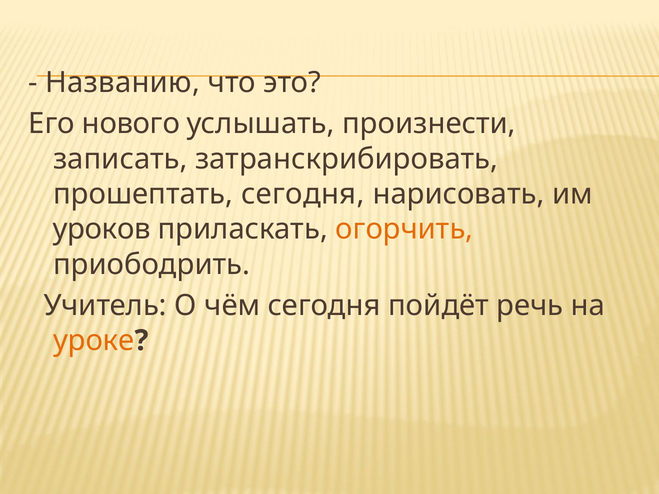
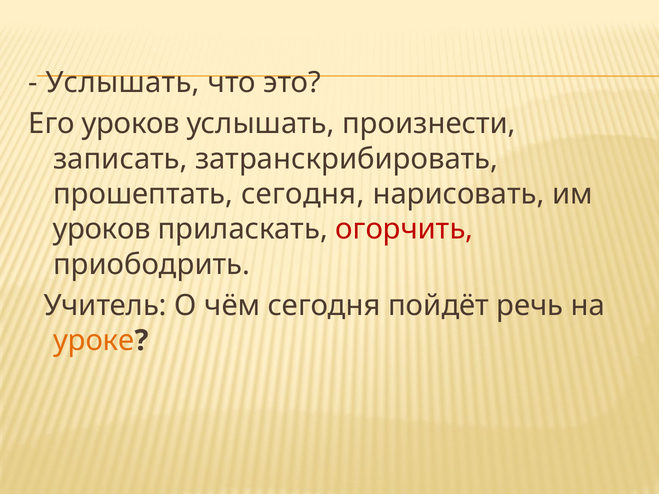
Названию: Названию -> Услышать (123, 83)
Его нового: нового -> уроков (131, 124)
огорчить colour: orange -> red (404, 229)
